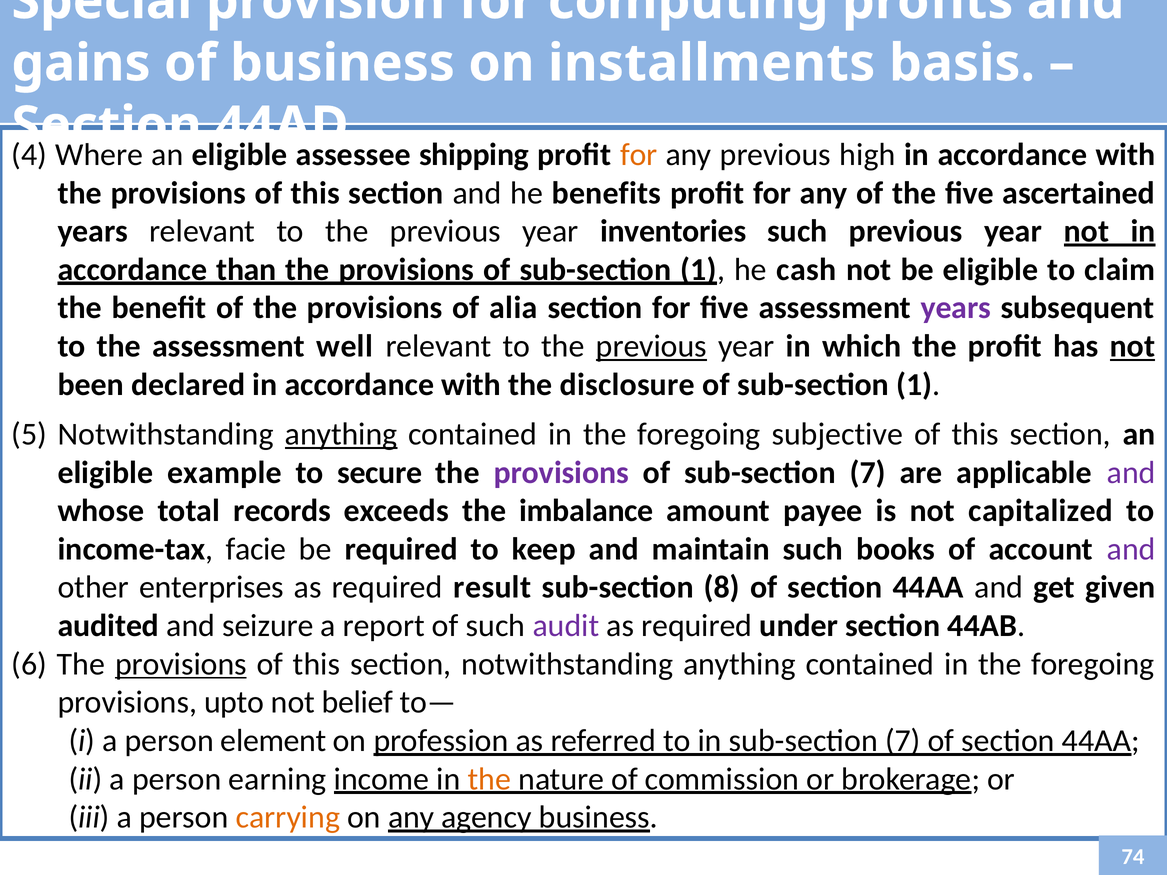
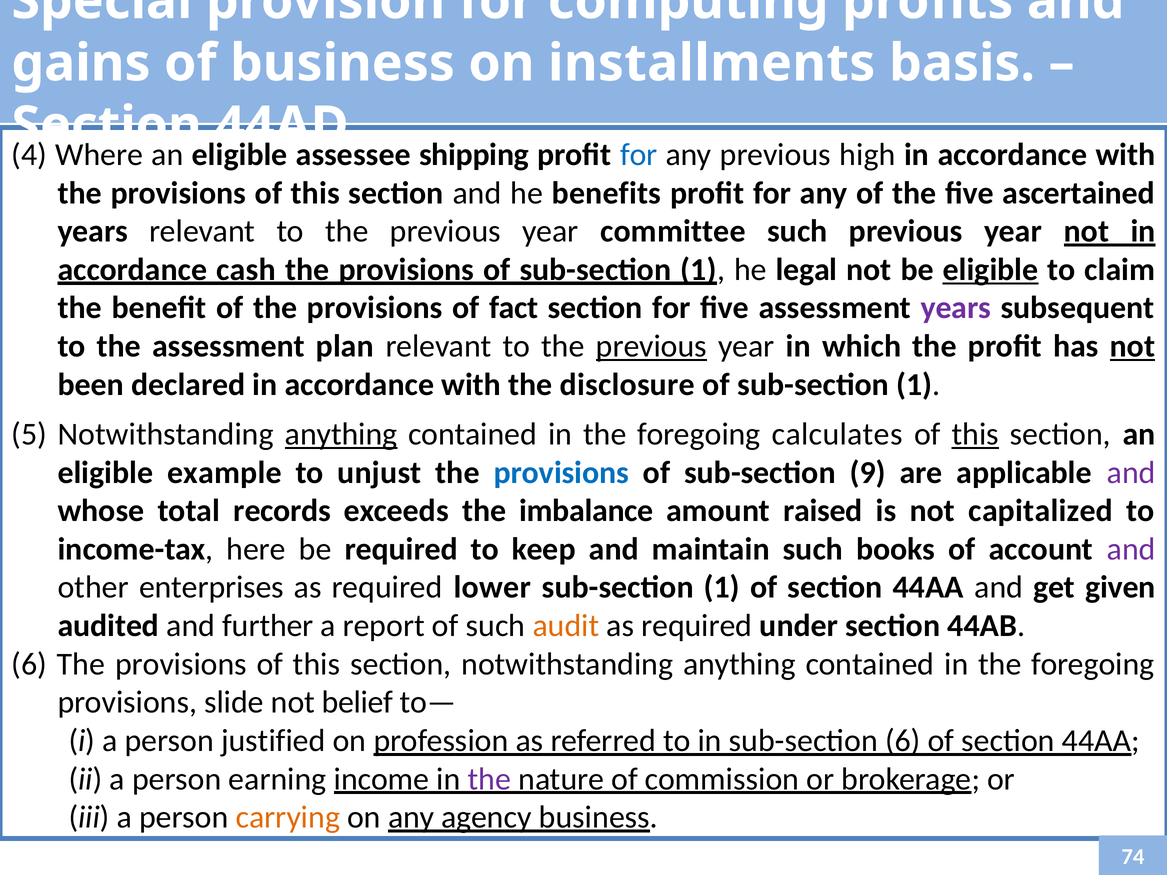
for colour: orange -> blue (639, 155)
inventories: inventories -> committee (673, 231)
than: than -> cash (246, 270)
cash: cash -> legal (807, 270)
eligible underline: none -> present (991, 270)
alia: alia -> fact (514, 308)
well: well -> plan (345, 346)
subjective: subjective -> calculates (837, 434)
this underline: none -> present (975, 434)
secure: secure -> unjust (379, 473)
provisions colour: purple -> blue (561, 473)
of sub-section 7: 7 -> 9 (868, 473)
payee: payee -> raised (823, 511)
facie: facie -> here (256, 549)
result: result -> lower (492, 588)
8: 8 -> 1 (722, 588)
seizure: seizure -> further (268, 626)
audit colour: purple -> orange (566, 626)
provisions underline: present -> none (181, 664)
upto: upto -> slide (234, 703)
element: element -> justified (273, 741)
in sub-section 7: 7 -> 6 (903, 741)
the colour: orange -> purple (489, 779)
